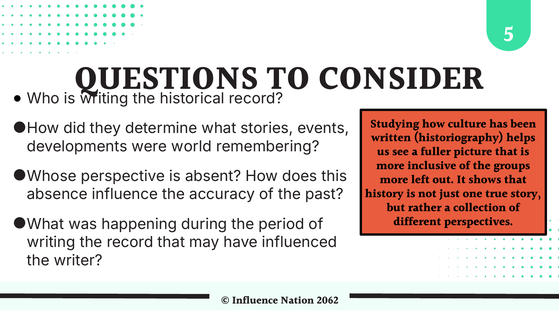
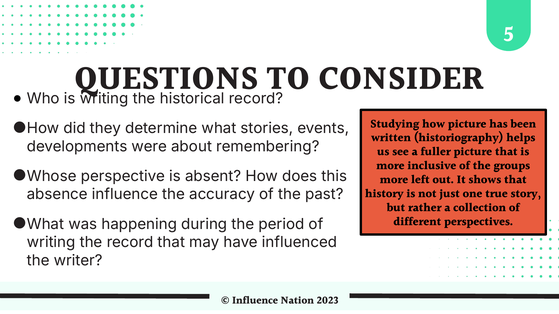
how culture: culture -> picture (467, 124)
world: world -> about (192, 147)
2062: 2062 -> 2023 (328, 301)
